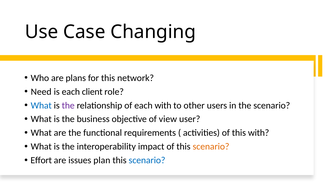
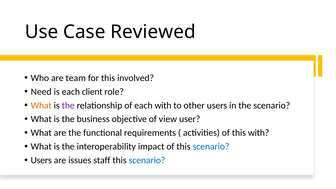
Changing: Changing -> Reviewed (153, 32)
plans: plans -> team (76, 78)
network: network -> involved (136, 78)
What colour: blue -> orange (41, 105)
scenario colour: orange -> blue (211, 147)
Effort: Effort -> Users (41, 160)
plan: plan -> staff (102, 160)
